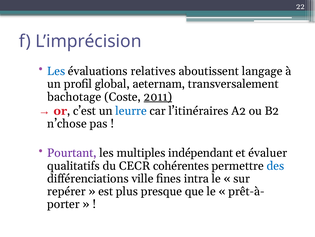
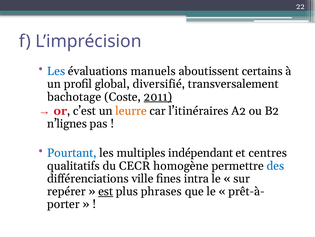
relatives: relatives -> manuels (153, 71)
langage: langage -> certains (262, 71)
aeternam: aeternam -> diversifié (159, 84)
leurre colour: blue -> orange (131, 110)
n’chose: n’chose -> n’lignes (67, 123)
Pourtant colour: purple -> blue (72, 153)
évaluer: évaluer -> centres (268, 153)
cohérentes: cohérentes -> homogène (181, 165)
est underline: none -> present (106, 191)
presque: presque -> phrases (161, 191)
